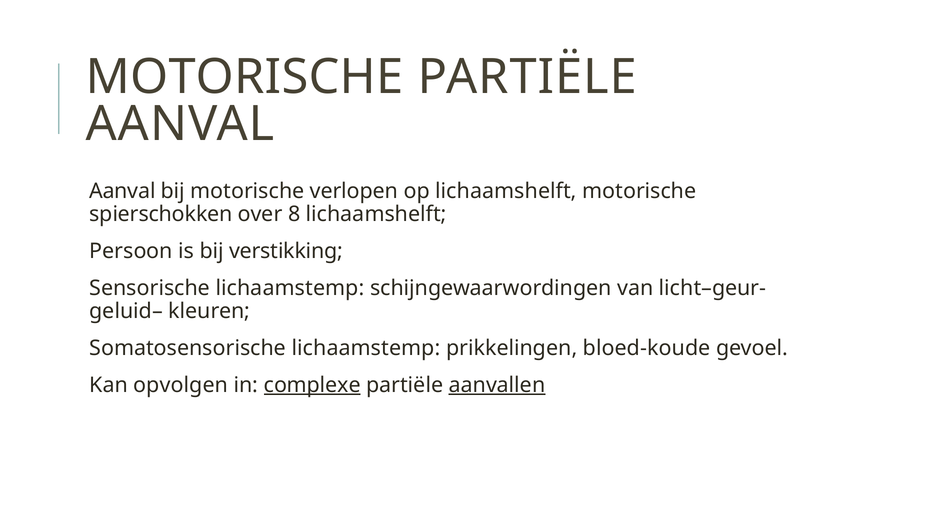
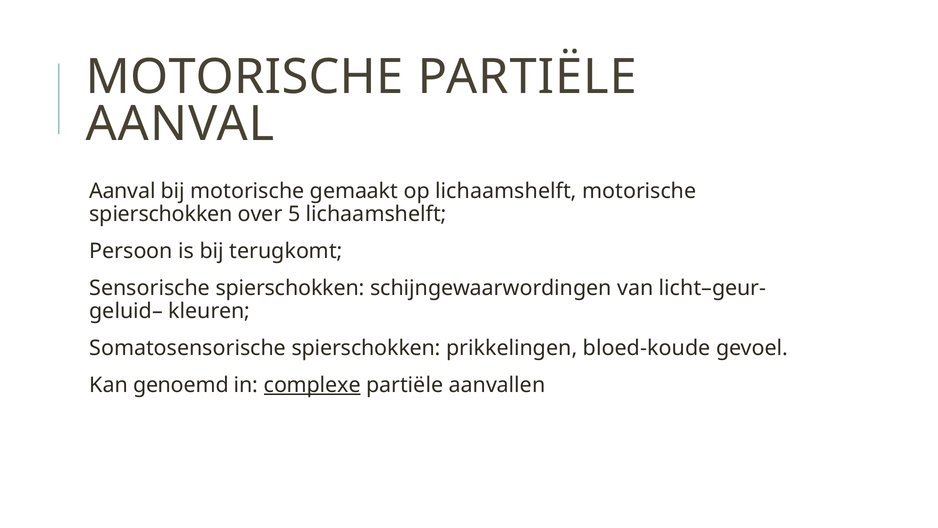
verlopen: verlopen -> gemaakt (354, 191)
8: 8 -> 5 (294, 214)
verstikking: verstikking -> terugkomt (286, 251)
Sensorische lichaamstemp: lichaamstemp -> spierschokken (290, 288)
Somatosensorische lichaamstemp: lichaamstemp -> spierschokken (366, 348)
opvolgen: opvolgen -> genoemd (181, 385)
aanvallen underline: present -> none (497, 385)
